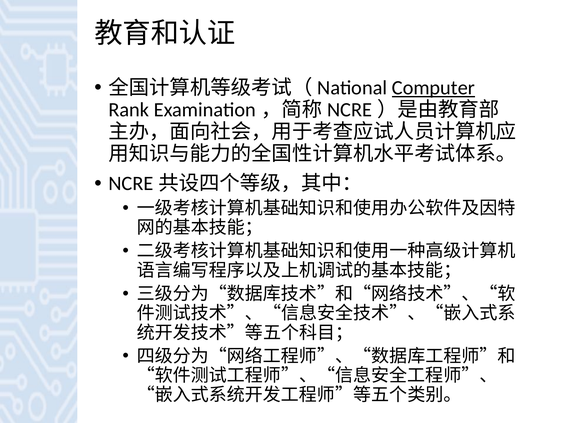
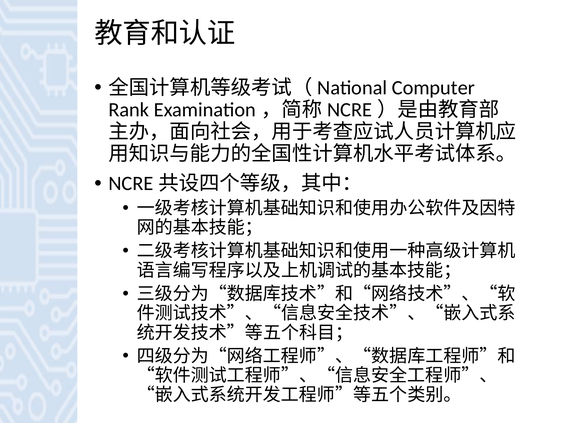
Computer underline: present -> none (433, 88)
